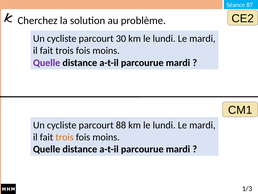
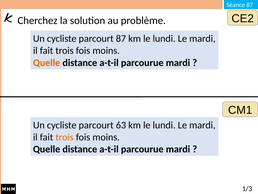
parcourt 30: 30 -> 87 (121, 38)
Quelle colour: purple -> orange (47, 63)
88: 88 -> 63 (121, 125)
